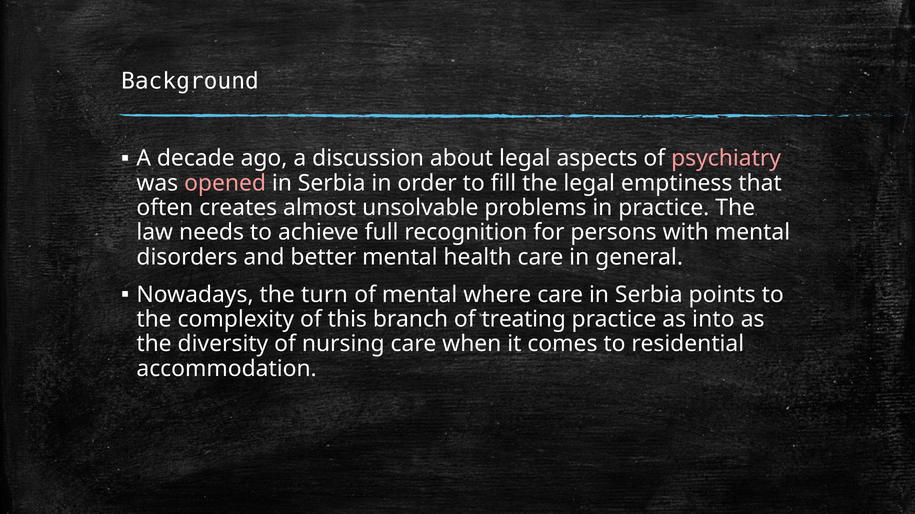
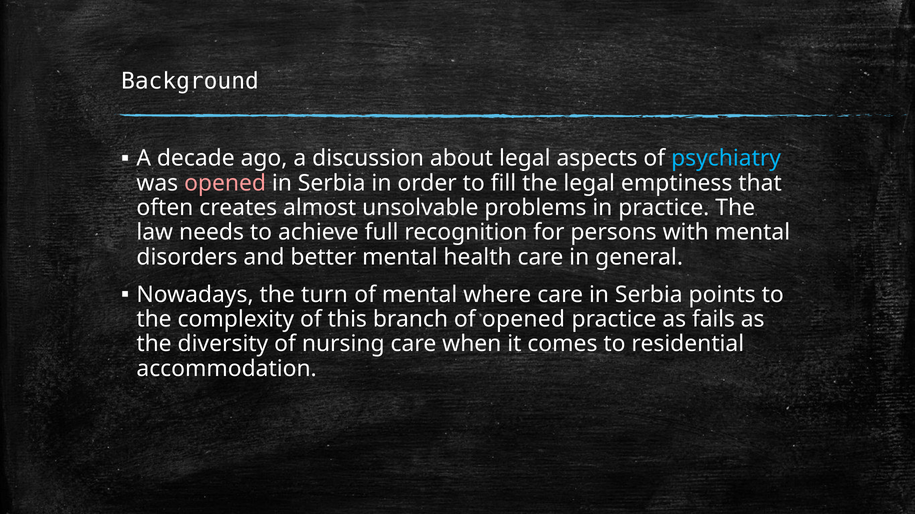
psychiatry colour: pink -> light blue (726, 159)
of treating: treating -> opened (524, 320)
into: into -> fails (714, 320)
